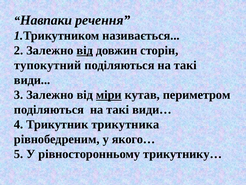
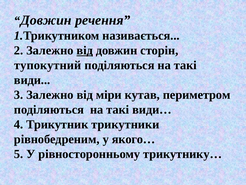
Навпаки: Навпаки -> Довжин (46, 20)
міри underline: present -> none (109, 95)
трикутника: трикутника -> трикутники (125, 124)
